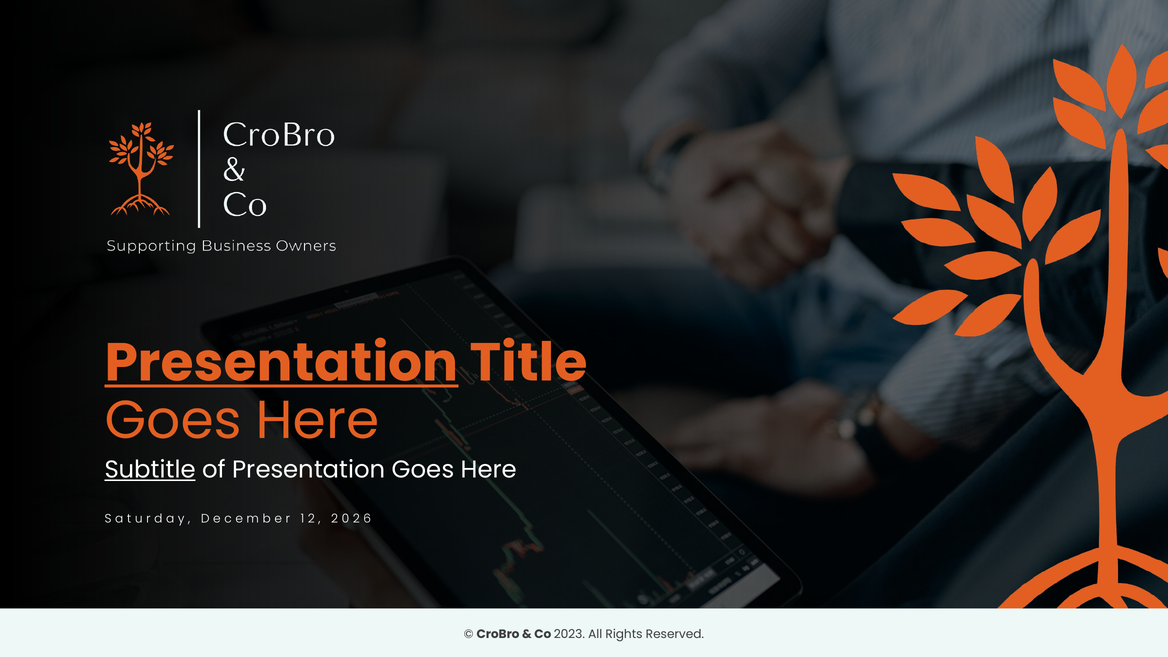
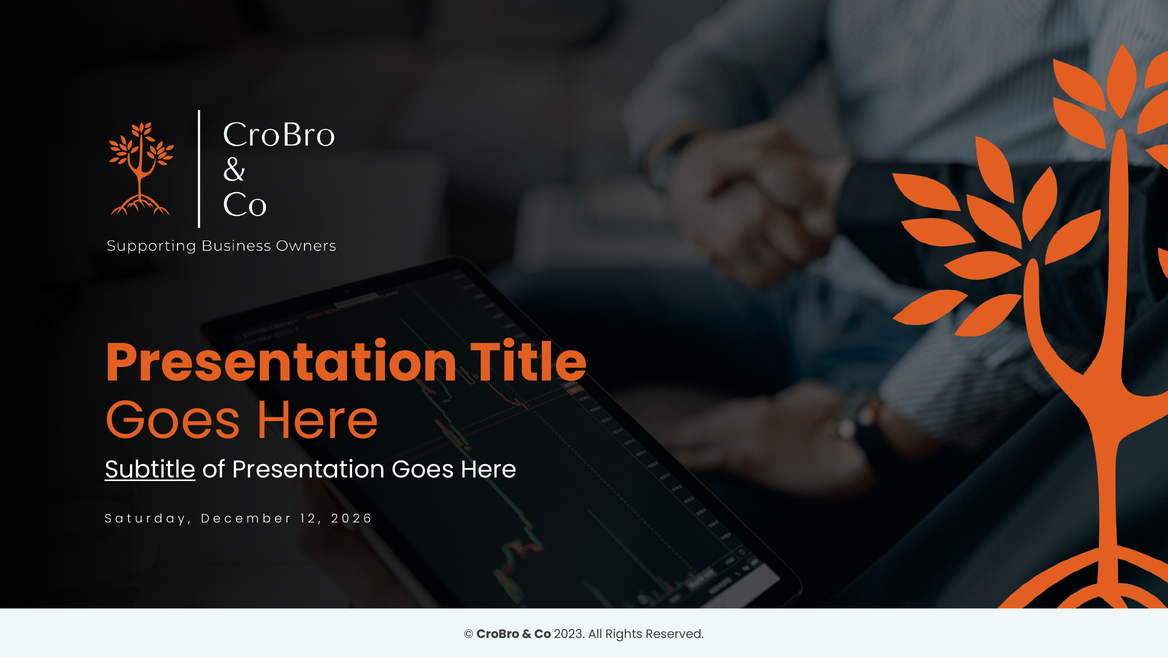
Presentation underline: present -> none (282, 363)
